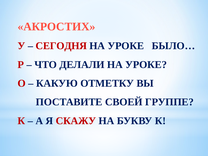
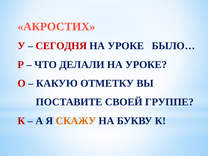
СКАЖУ colour: red -> orange (76, 121)
